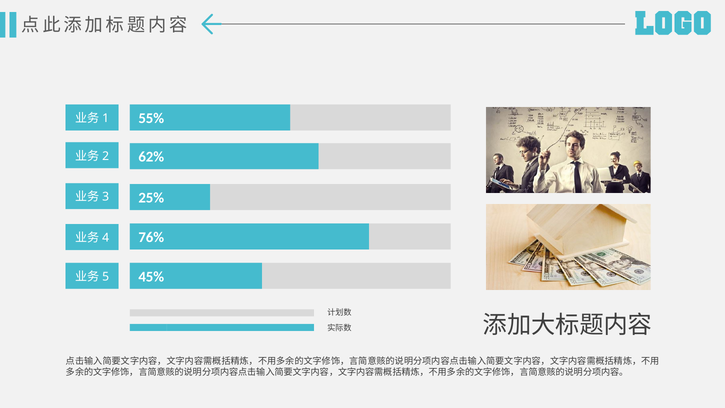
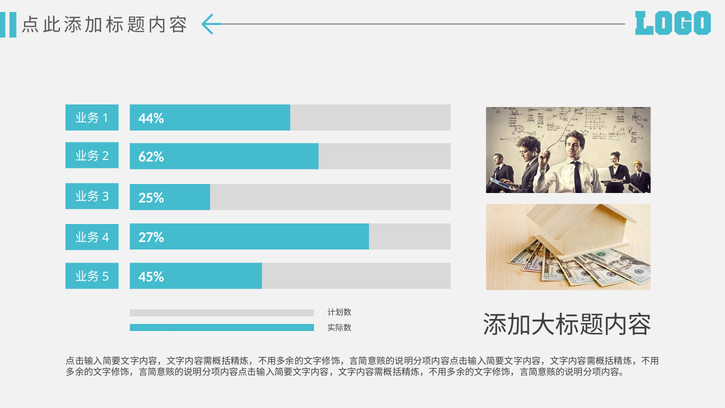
55%: 55% -> 44% (151, 118)
76%: 76% -> 27% (151, 237)
